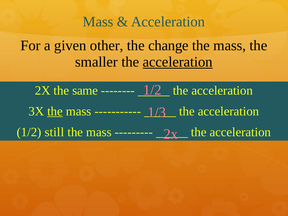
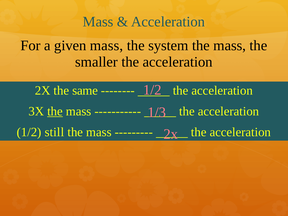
given other: other -> mass (107, 45)
change: change -> system (168, 45)
acceleration underline: present -> none (178, 62)
